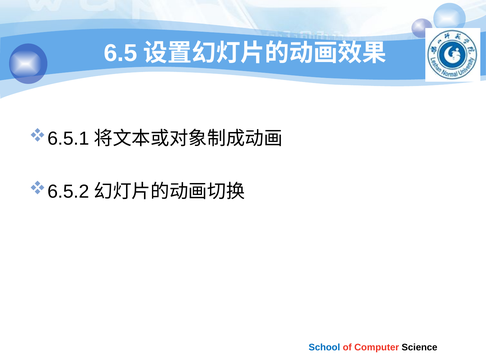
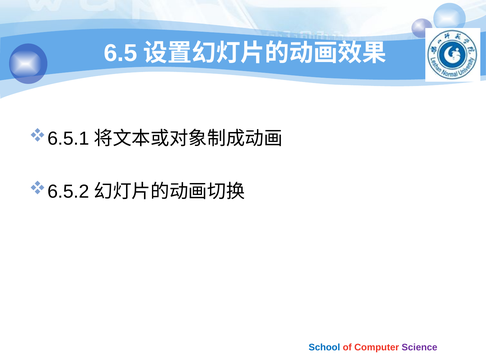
Science colour: black -> purple (420, 348)
